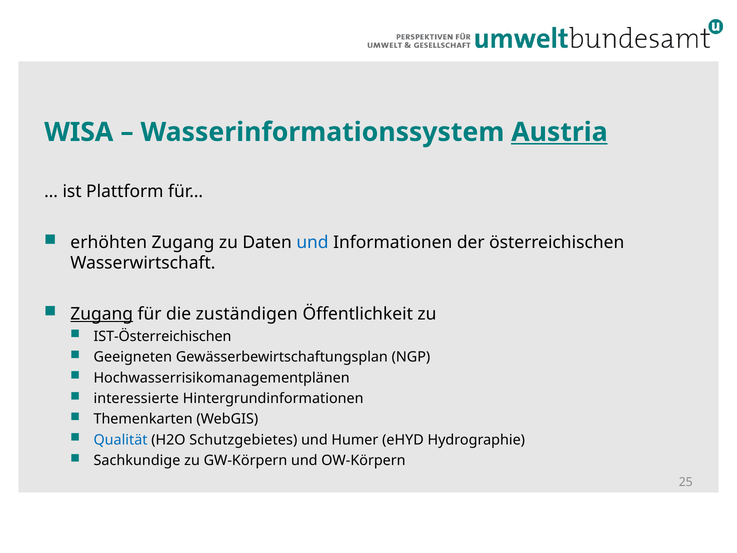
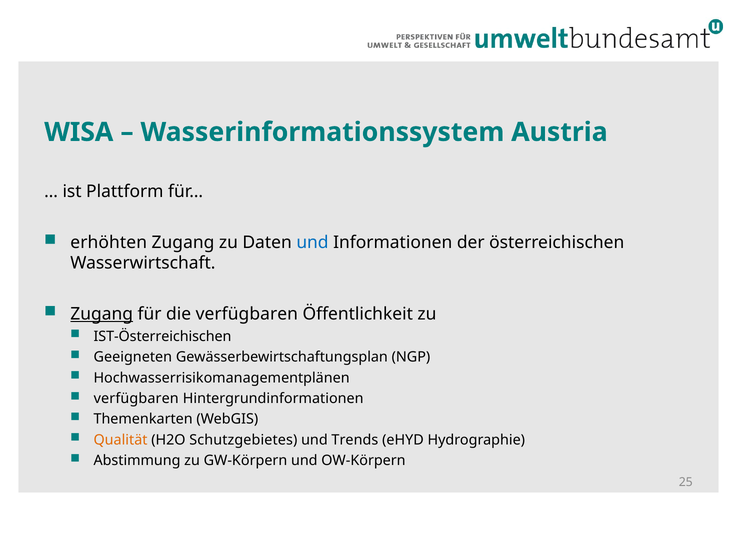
Austria underline: present -> none (559, 132)
die zuständigen: zuständigen -> verfügbaren (247, 314)
interessierte: interessierte -> verfügbaren (136, 398)
Qualität colour: blue -> orange (121, 440)
Humer: Humer -> Trends (355, 440)
Sachkundige: Sachkundige -> Abstimmung (137, 460)
